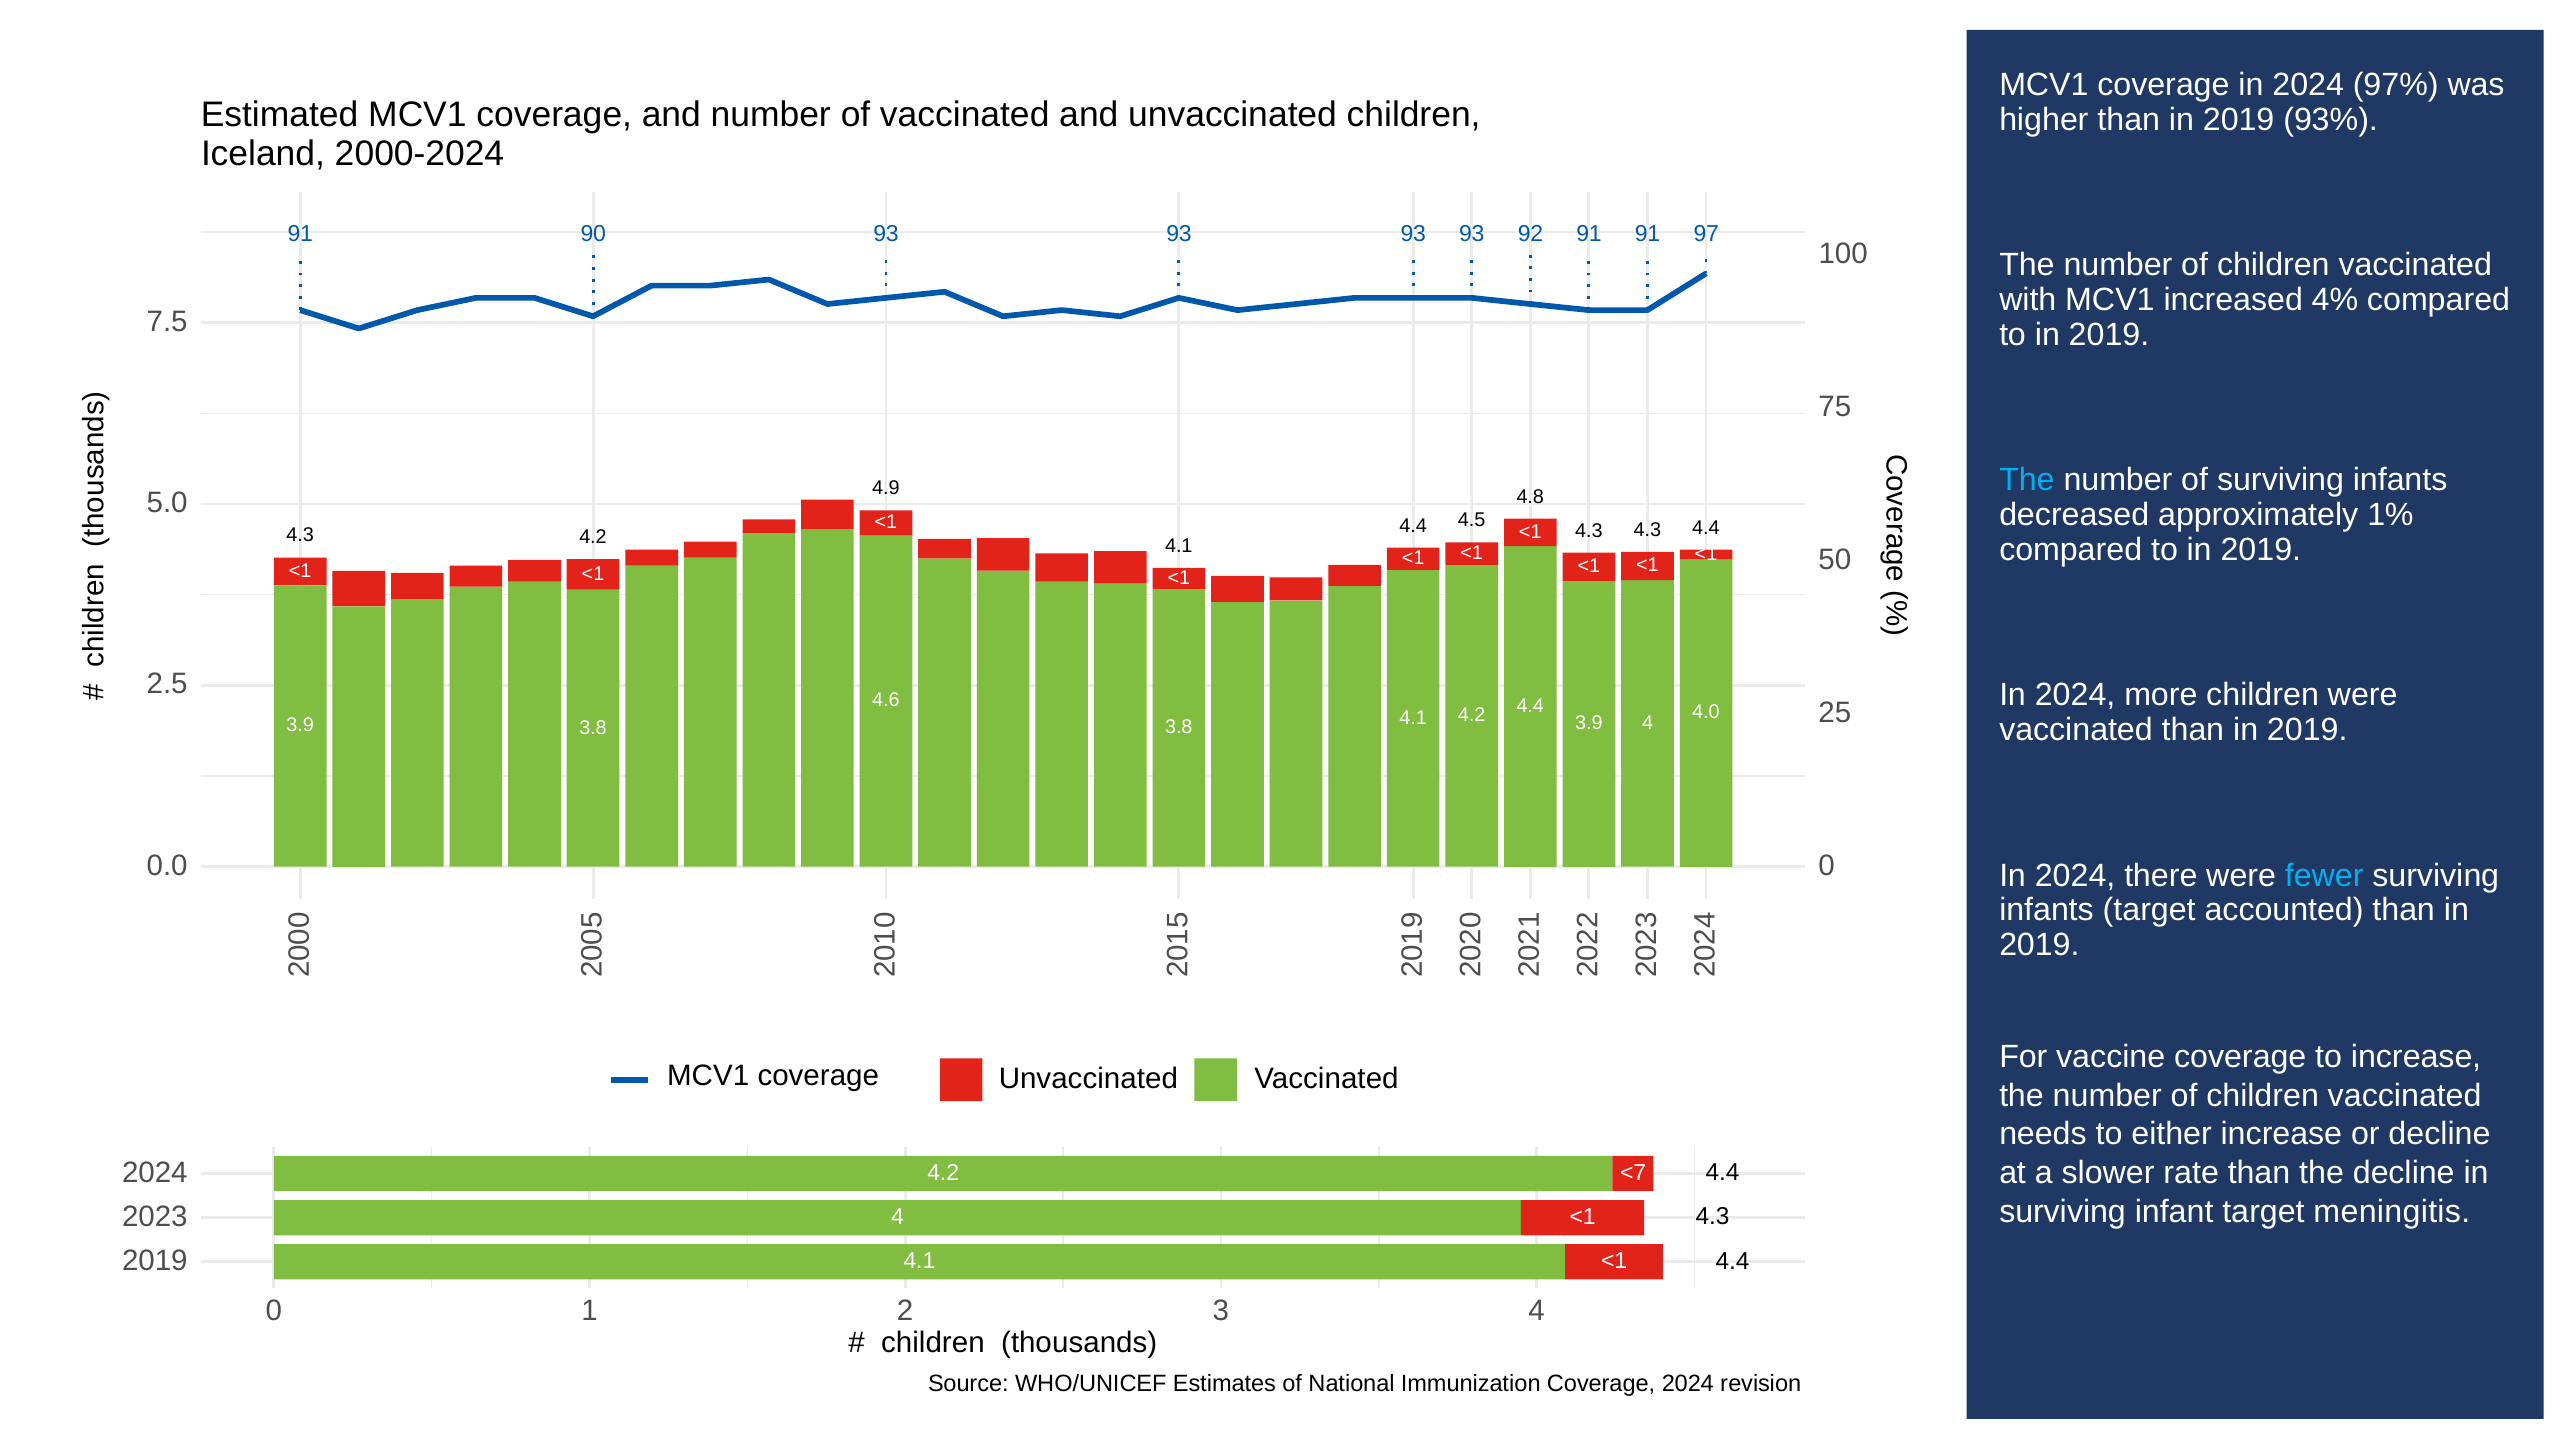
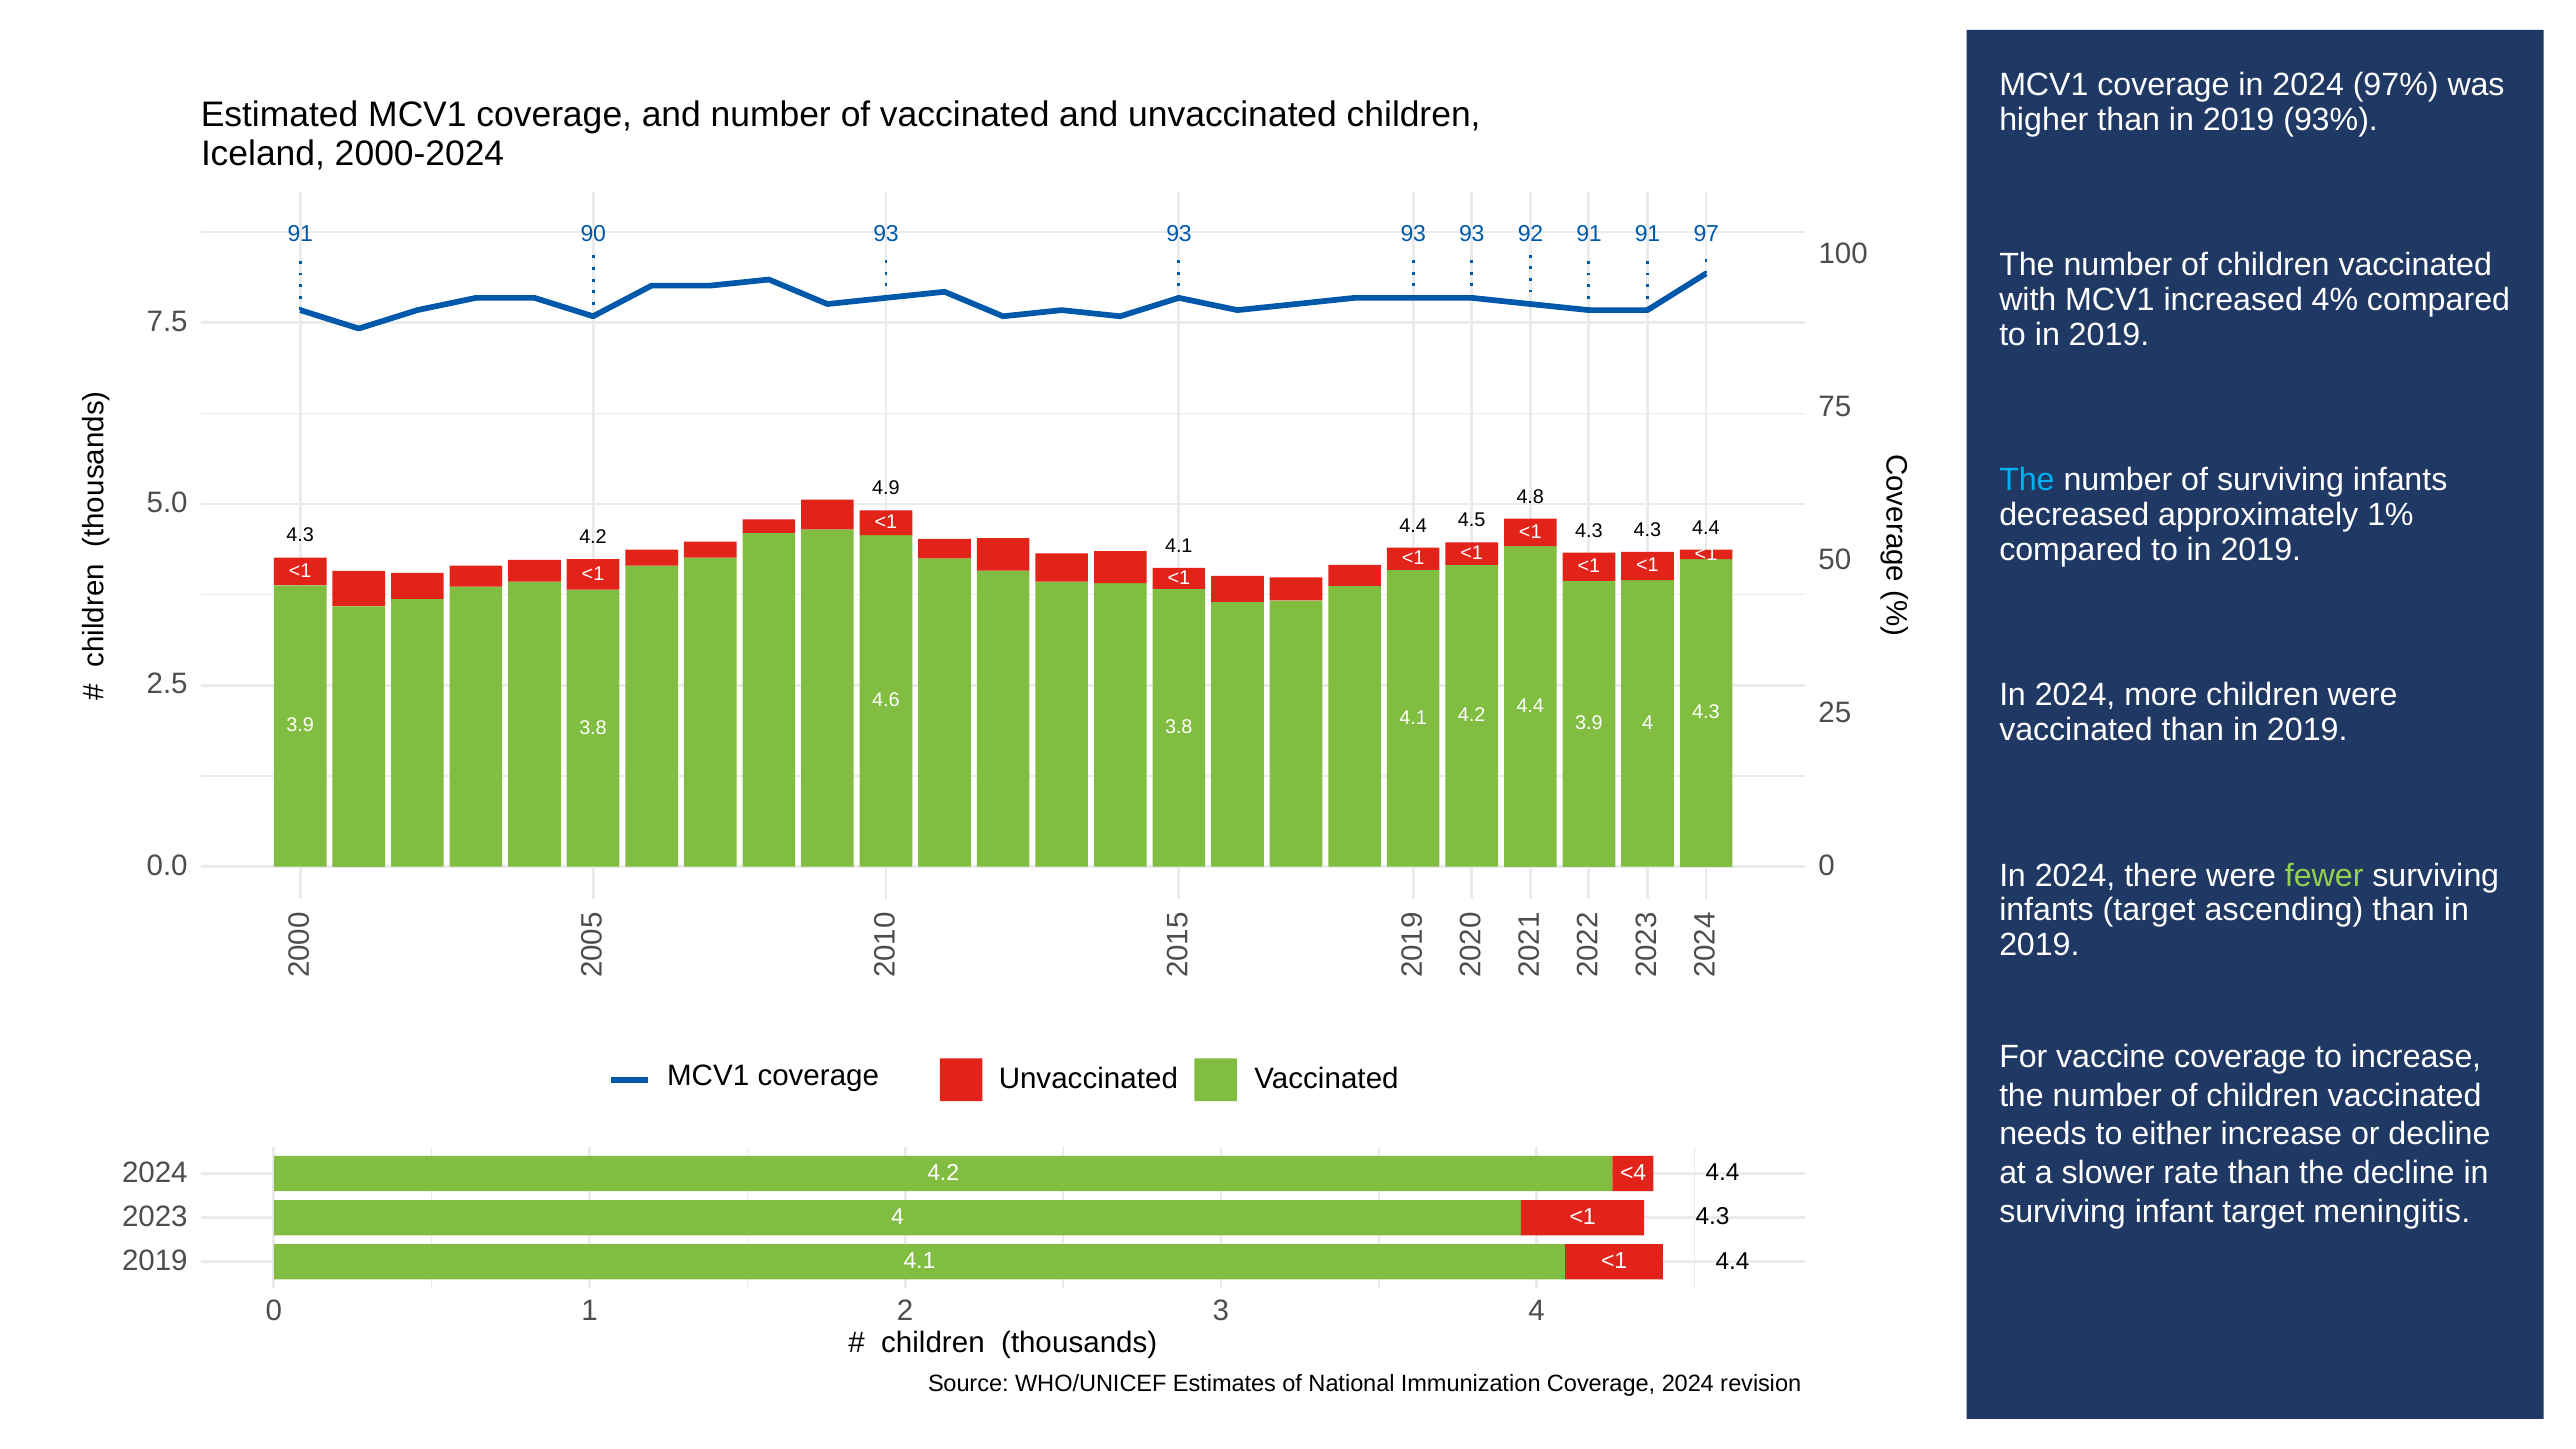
4.0: 4.0 -> 4.3 (1706, 712)
fewer colour: light blue -> light green (2324, 876)
accounted: accounted -> ascending (2284, 910)
<7: <7 -> <4 (1633, 1173)
